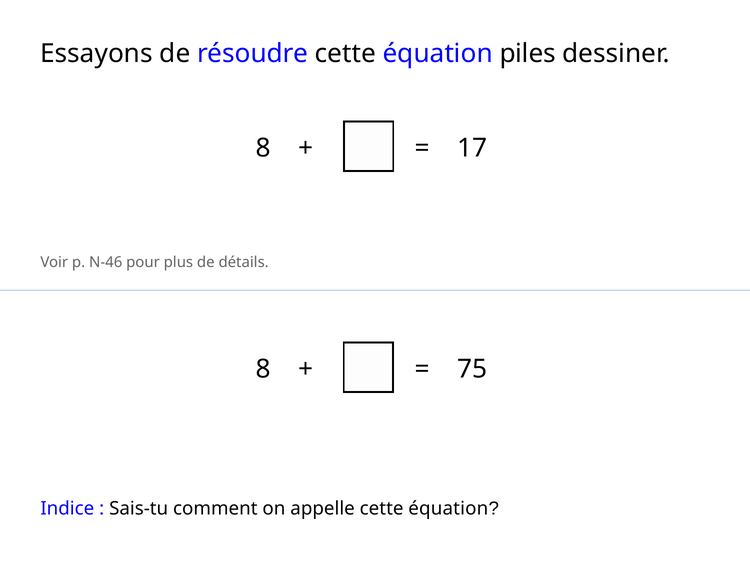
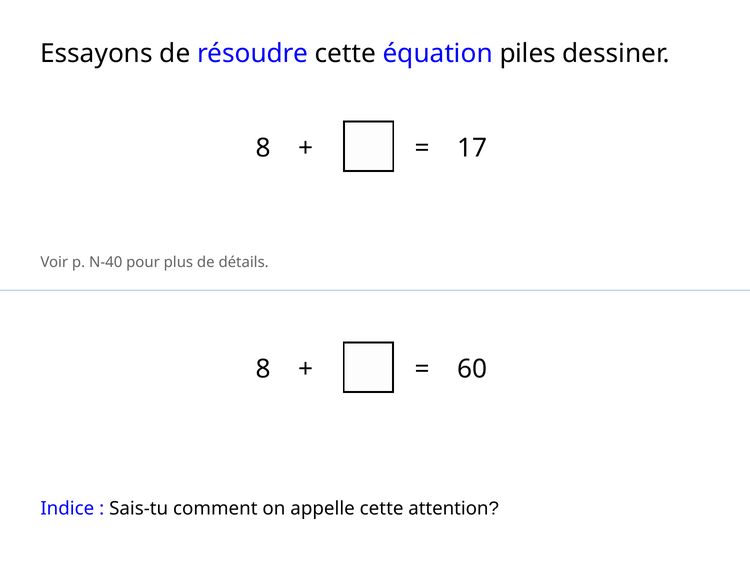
N-46: N-46 -> N-40 (106, 263)
75: 75 -> 60 (472, 370)
appelle cette équation: équation -> attention (448, 509)
